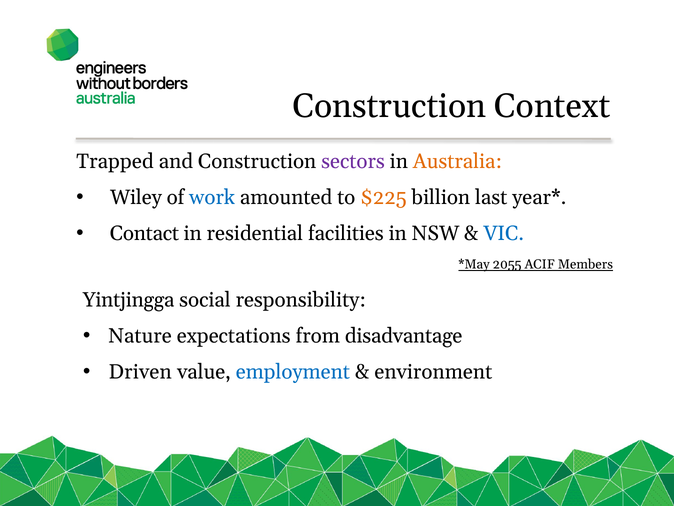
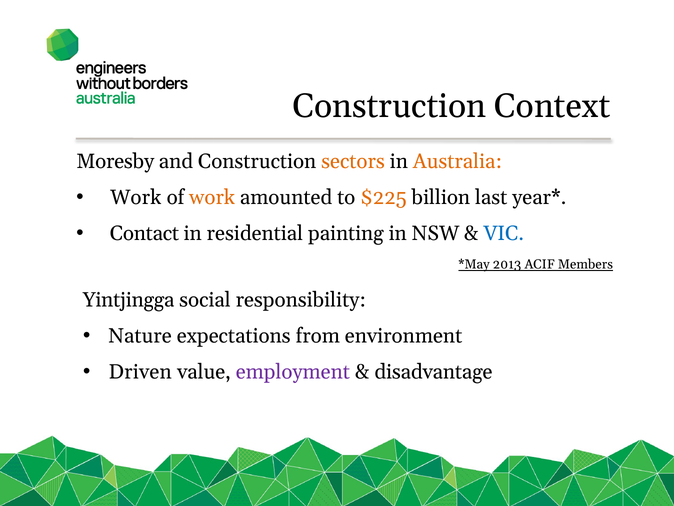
Trapped: Trapped -> Moresby (115, 161)
sectors colour: purple -> orange (353, 161)
Wiley: Wiley -> Work (136, 197)
work colour: blue -> orange (212, 197)
facilities: facilities -> painting (346, 233)
2055: 2055 -> 2013 (507, 264)
disadvantage: disadvantage -> environment (404, 336)
employment colour: blue -> purple (293, 372)
environment: environment -> disadvantage (433, 372)
